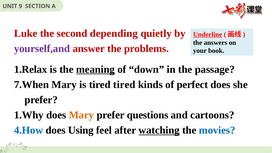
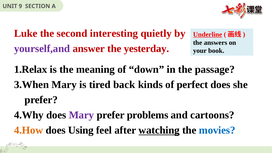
depending: depending -> interesting (114, 33)
problems: problems -> yesterday (146, 49)
meaning underline: present -> none (96, 69)
7.When: 7.When -> 3.When (31, 85)
tired tired: tired -> back (124, 85)
1.Why: 1.Why -> 4.Why (29, 115)
Mary colour: orange -> purple (81, 115)
questions: questions -> problems (148, 115)
4.How colour: blue -> orange (29, 130)
